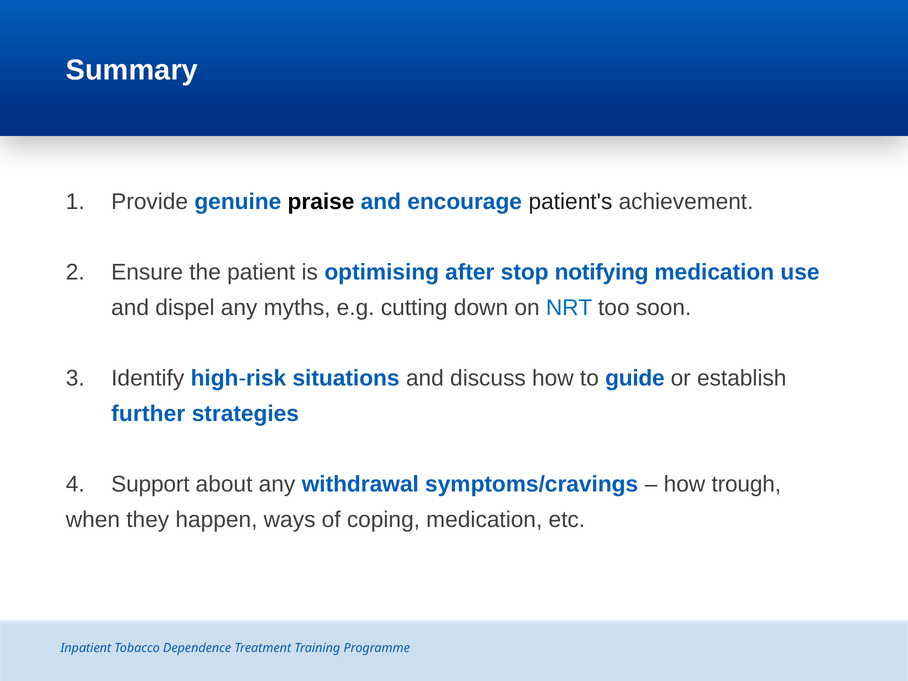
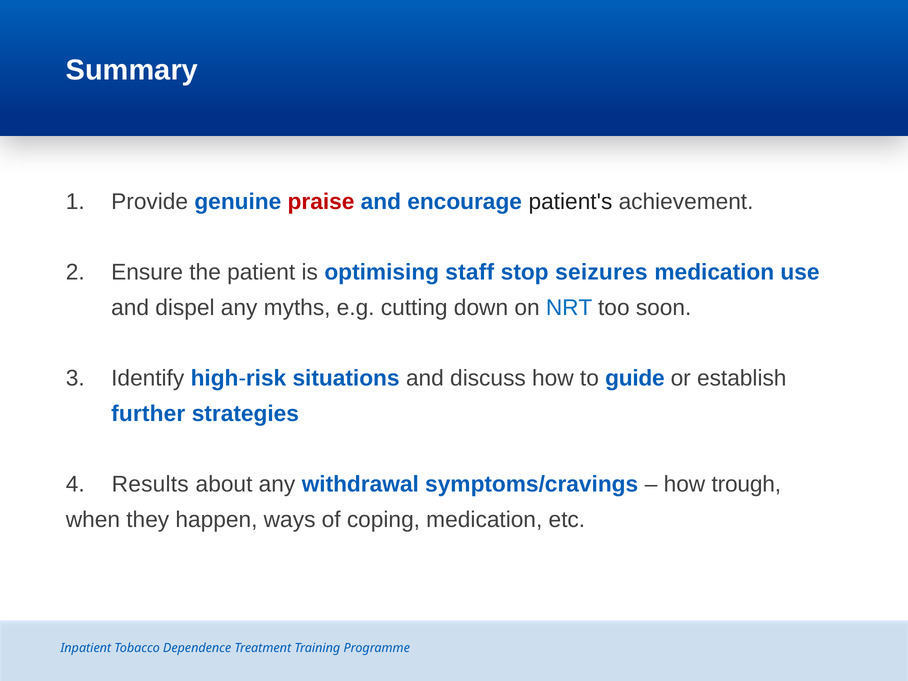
praise colour: black -> red (321, 202)
after: after -> staff (470, 272)
notifying: notifying -> seizures (601, 272)
Support: Support -> Results (150, 484)
